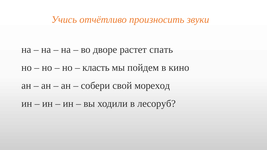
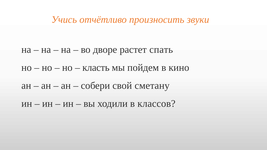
мореход: мореход -> сметану (152, 86)
лесоруб: лесоруб -> классов (156, 104)
